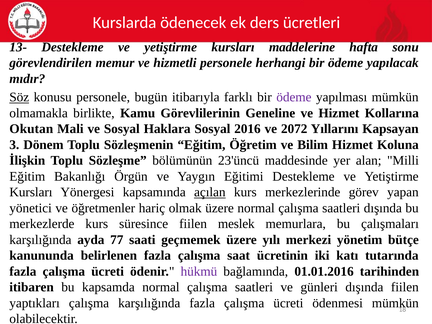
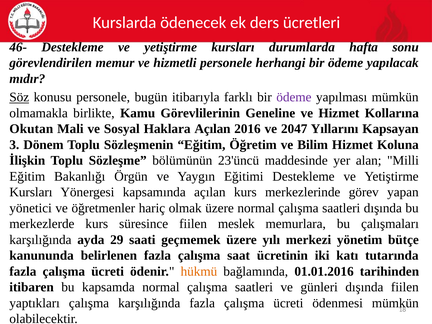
13-: 13- -> 46- (18, 47)
maddelerine: maddelerine -> durumlarda (302, 47)
Haklara Sosyal: Sosyal -> Açılan (212, 129)
2072: 2072 -> 2047 (294, 129)
açılan underline: present -> none (210, 192)
77: 77 -> 29 (117, 240)
hükmü colour: purple -> orange (199, 271)
